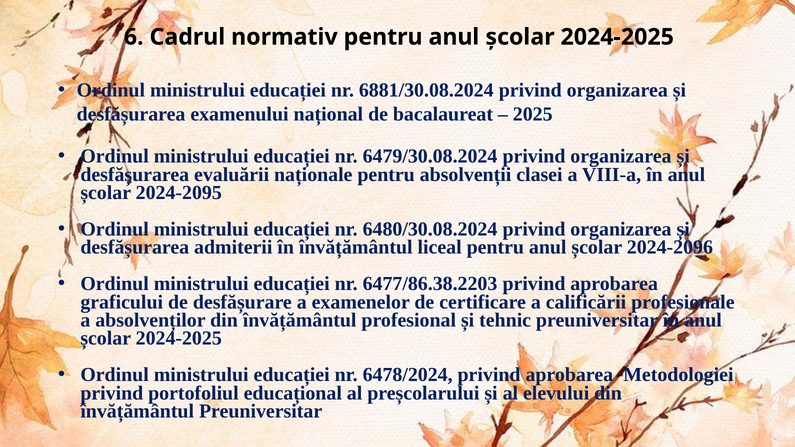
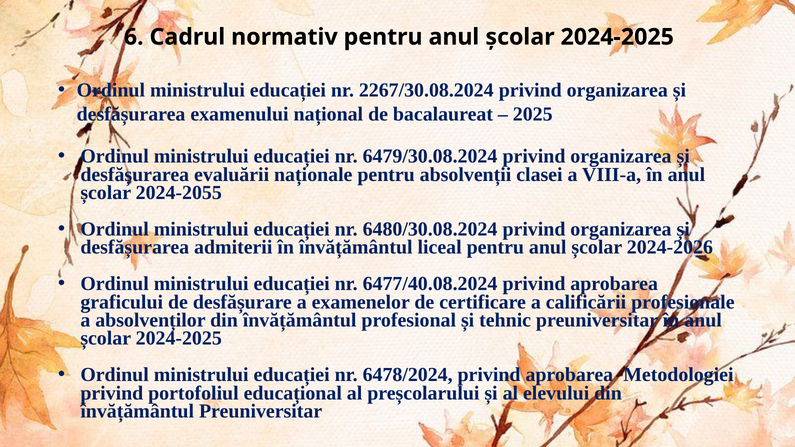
6881/30.08.2024: 6881/30.08.2024 -> 2267/30.08.2024 (426, 90)
2024-2095: 2024-2095 -> 2024-2055 (179, 193)
2024-2096: 2024-2096 -> 2024-2026 (670, 247)
6477/86.38.2203: 6477/86.38.2203 -> 6477/40.08.2024 (430, 284)
